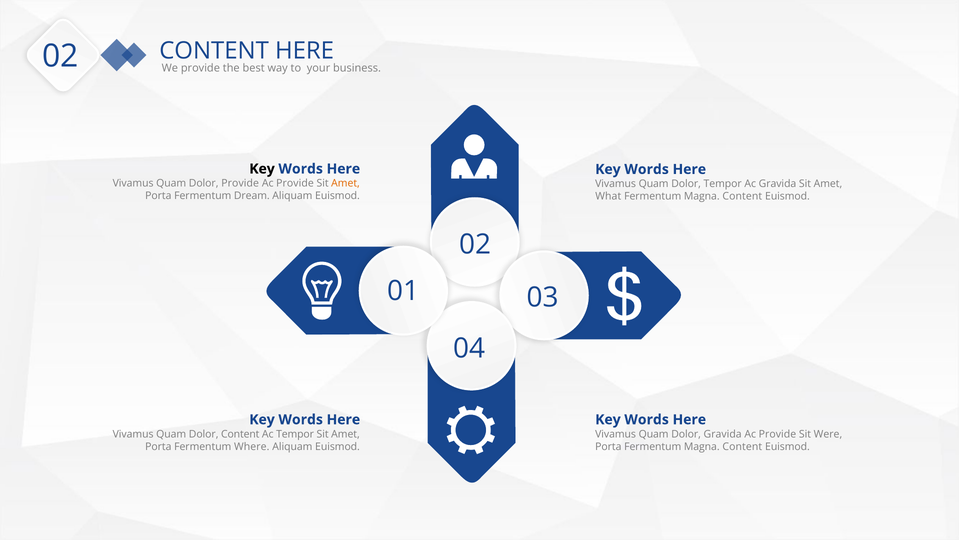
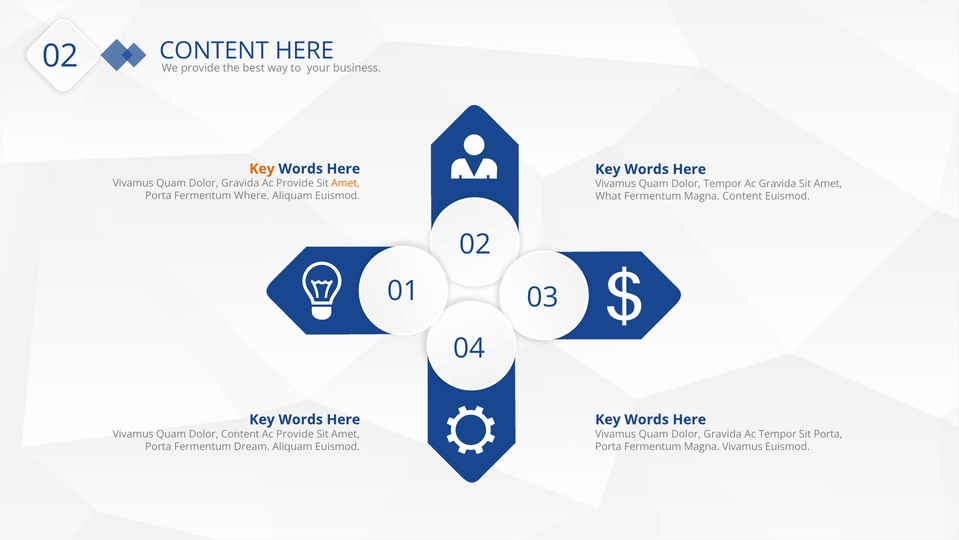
Key colour: black -> orange (262, 169)
Provide: Provide -> Gravida (240, 183)
Dream: Dream -> Where (252, 196)
Tempor: Tempor -> Provide (295, 434)
Provide: Provide -> Tempor (778, 434)
Sit Were: Were -> Porta (828, 434)
Where: Where -> Dream (252, 446)
Porta Fermentum Magna Content: Content -> Vivamus (742, 446)
